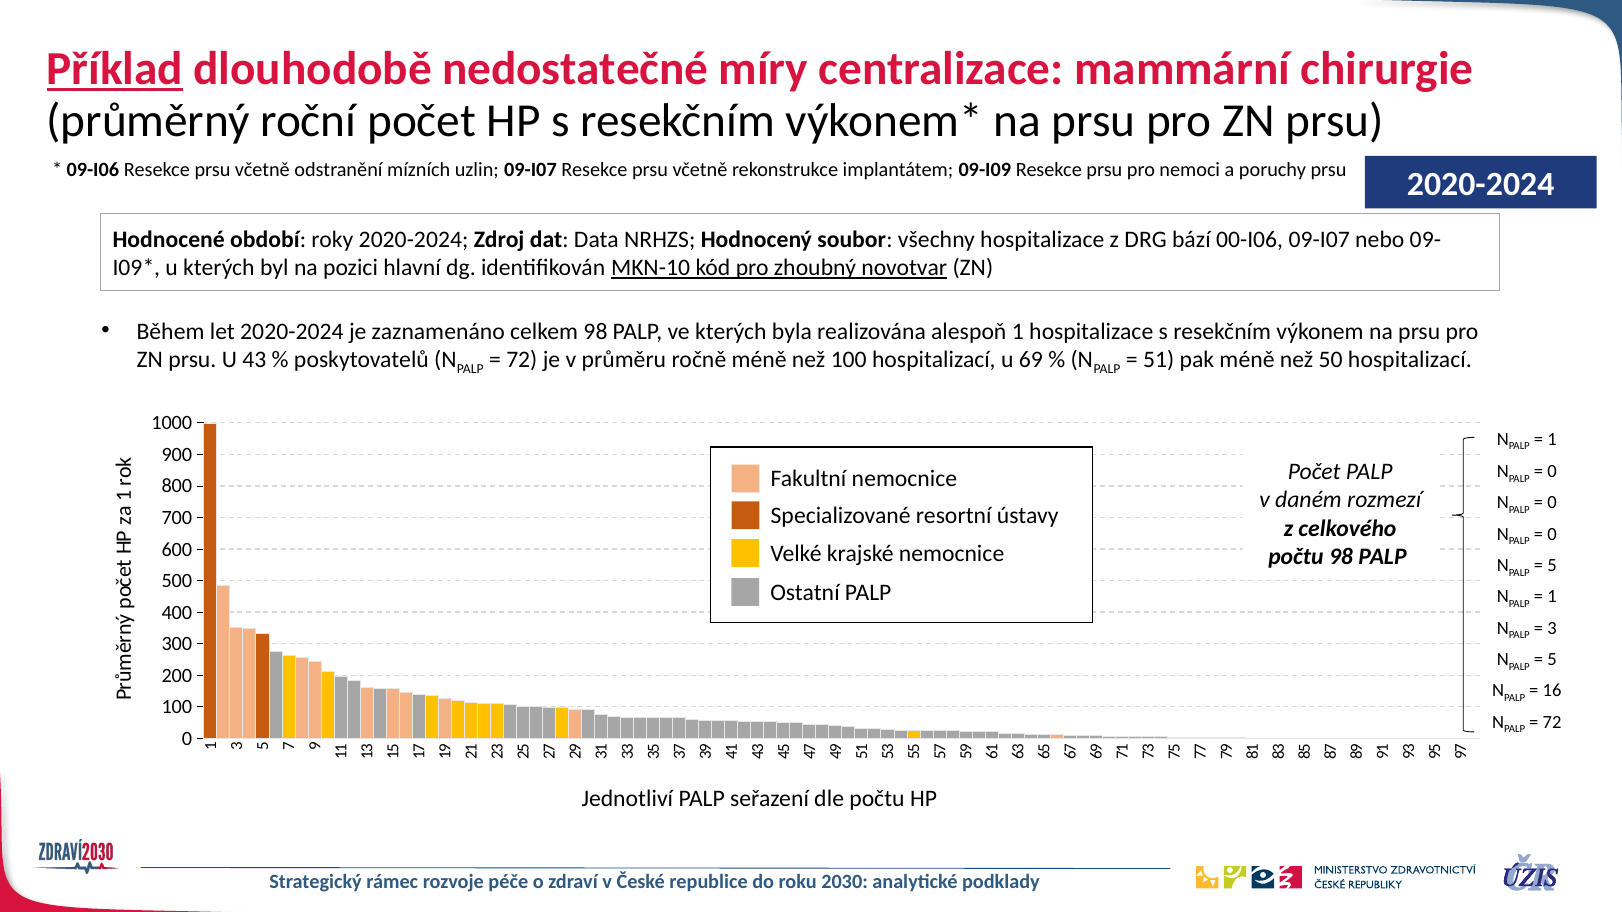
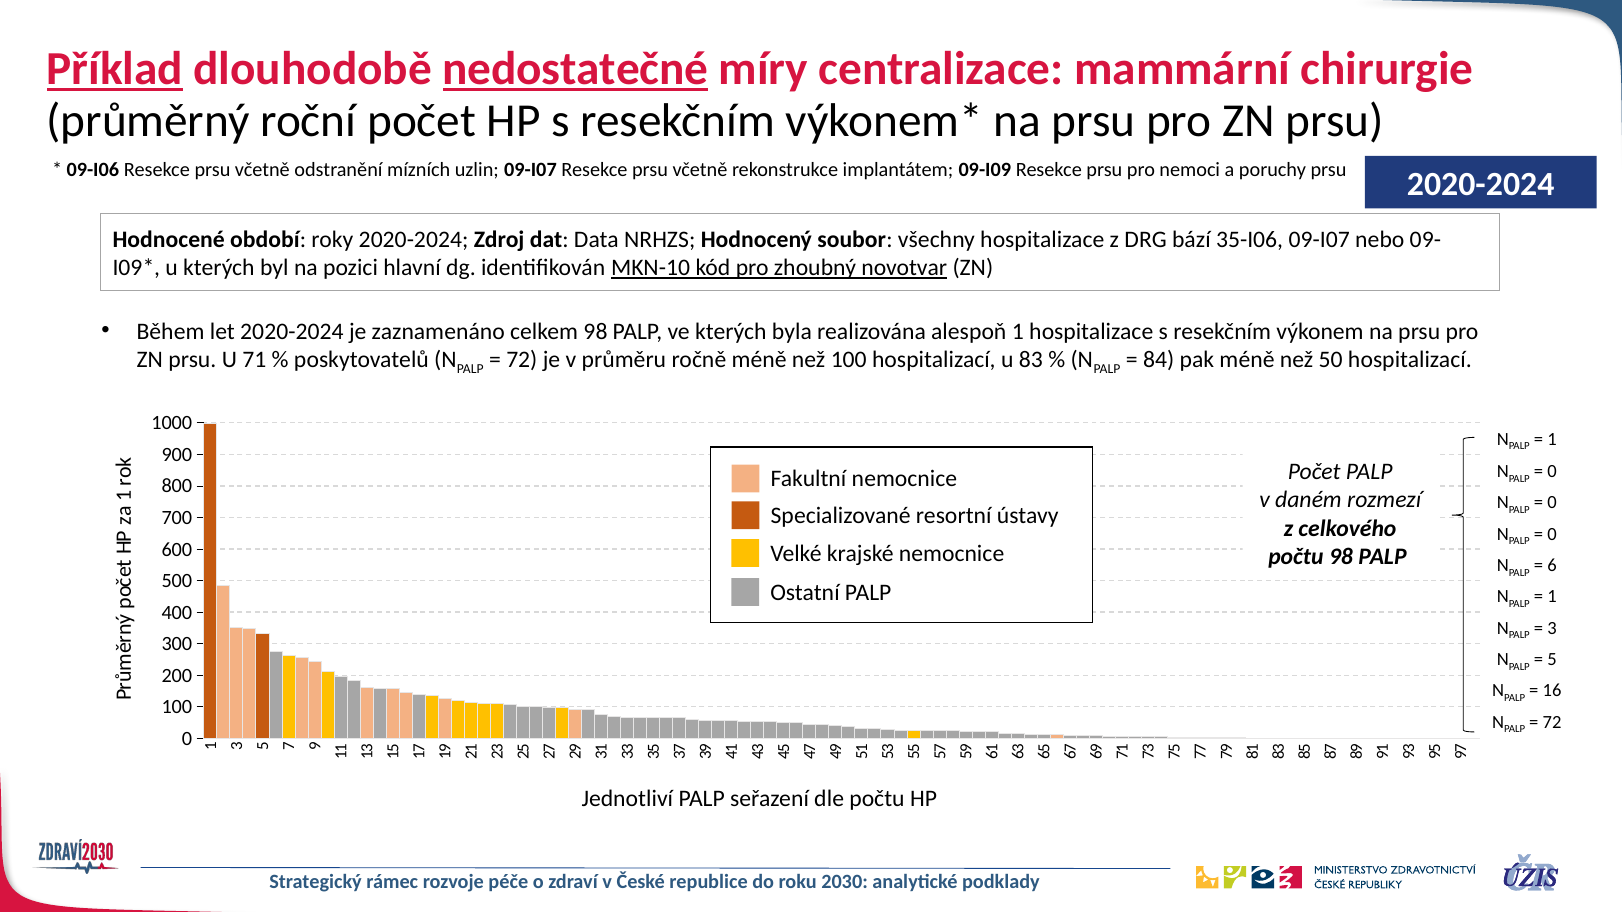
nedostatečné underline: none -> present (575, 69)
00-I06: 00-I06 -> 35-I06 (1250, 239)
43: 43 -> 71 (254, 360)
69: 69 -> 83 (1031, 360)
51: 51 -> 84 (1159, 360)
5: 5 -> 6 (1552, 566)
